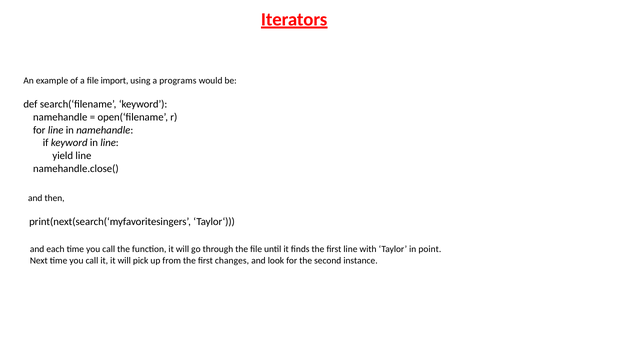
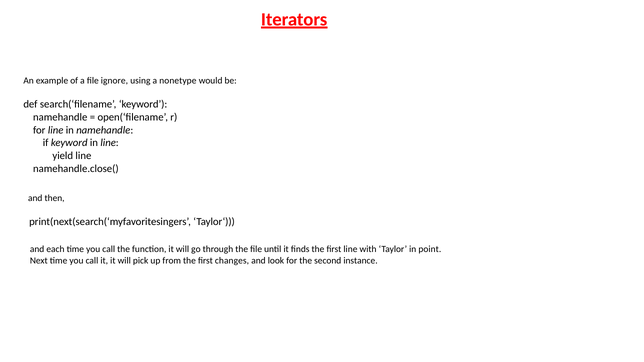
import: import -> ignore (114, 81)
programs: programs -> nonetype (178, 81)
